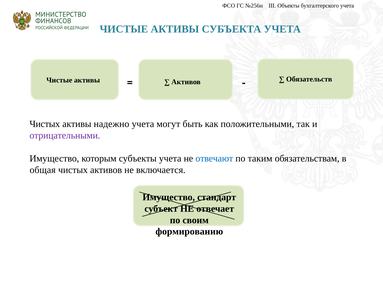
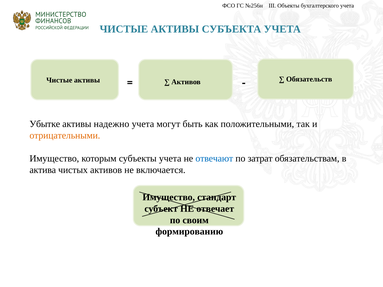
Чистых: Чистых -> Убытке (45, 124)
отрицательными colour: purple -> orange (65, 136)
таким: таким -> затрат (260, 159)
общая: общая -> актива (43, 170)
